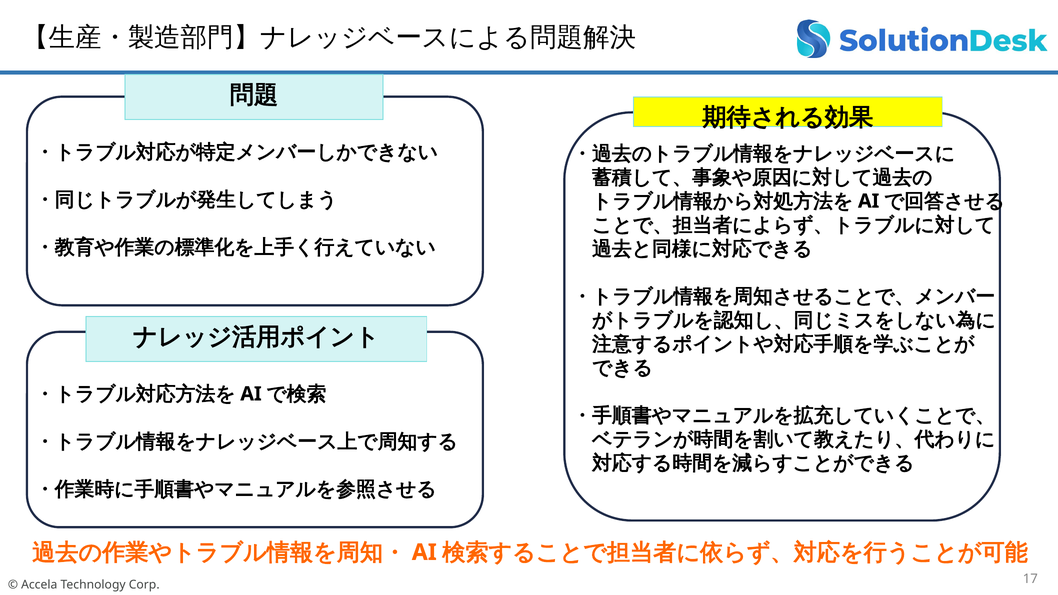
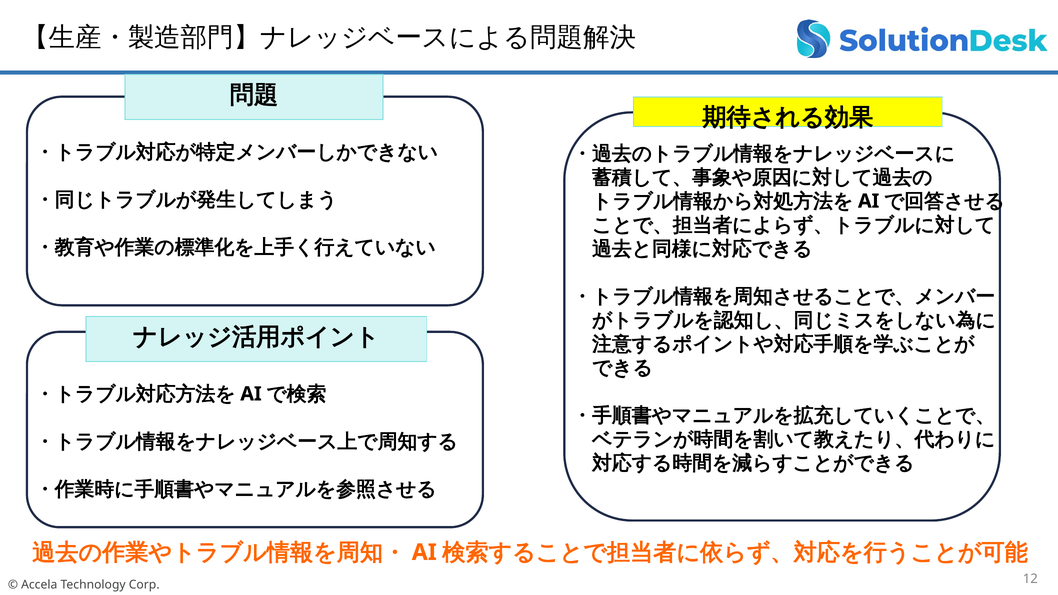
17: 17 -> 12 (1030, 579)
